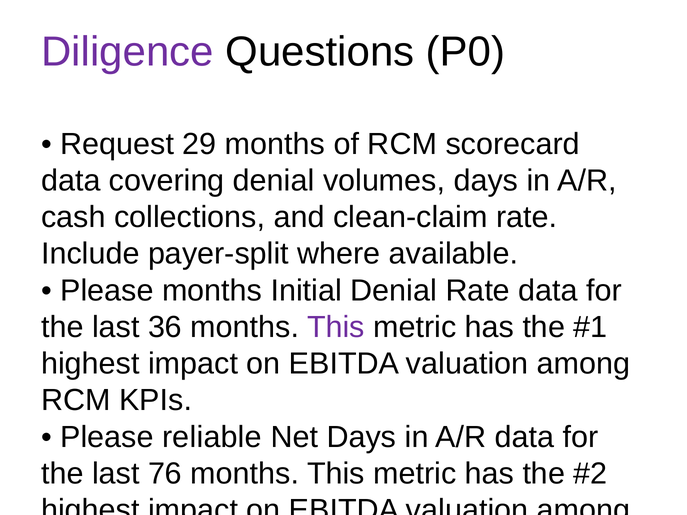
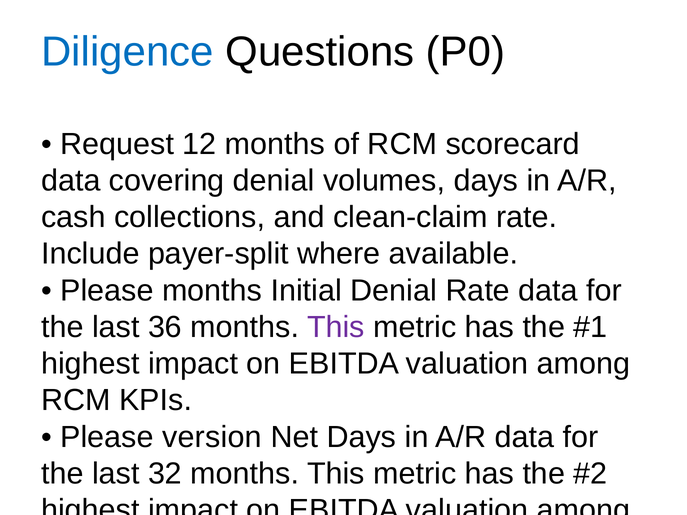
Diligence colour: purple -> blue (127, 52)
29: 29 -> 12 (199, 144)
reliable: reliable -> version (212, 437)
76: 76 -> 32 (165, 474)
